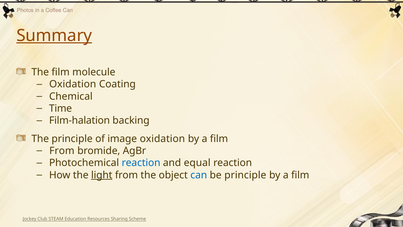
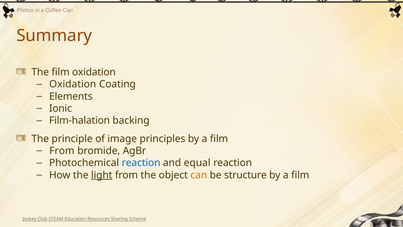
Summary underline: present -> none (54, 36)
film molecule: molecule -> oxidation (94, 72)
Chemical: Chemical -> Elements (71, 96)
Time: Time -> Ionic (61, 108)
image oxidation: oxidation -> principles (162, 139)
can colour: blue -> orange (199, 175)
be principle: principle -> structure (245, 175)
